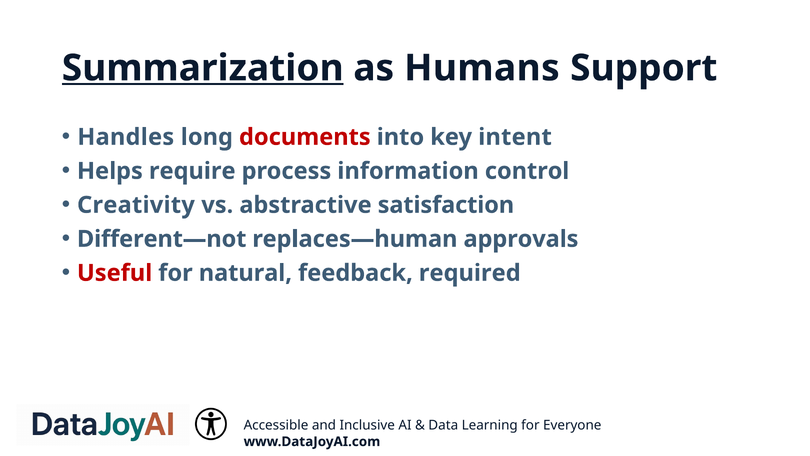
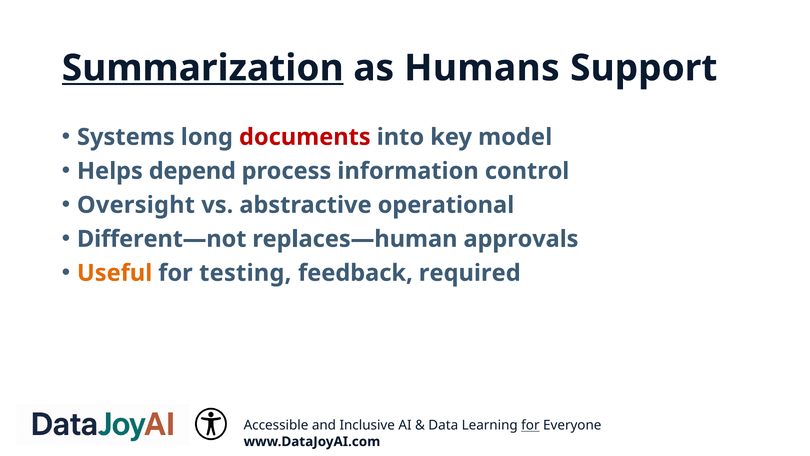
Handles: Handles -> Systems (126, 137)
intent: intent -> model (515, 137)
require: require -> depend (192, 171)
Creativity: Creativity -> Oversight (136, 205)
satisfaction: satisfaction -> operational (446, 205)
Useful colour: red -> orange (115, 273)
natural: natural -> testing (245, 273)
for underline: none -> present (530, 425)
